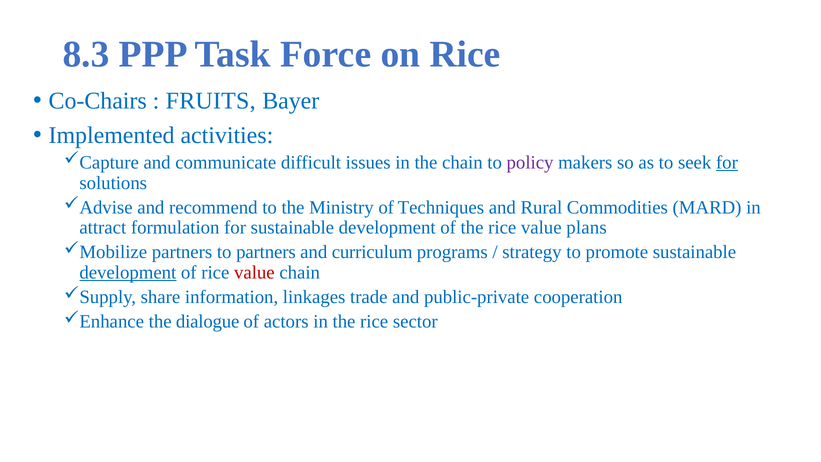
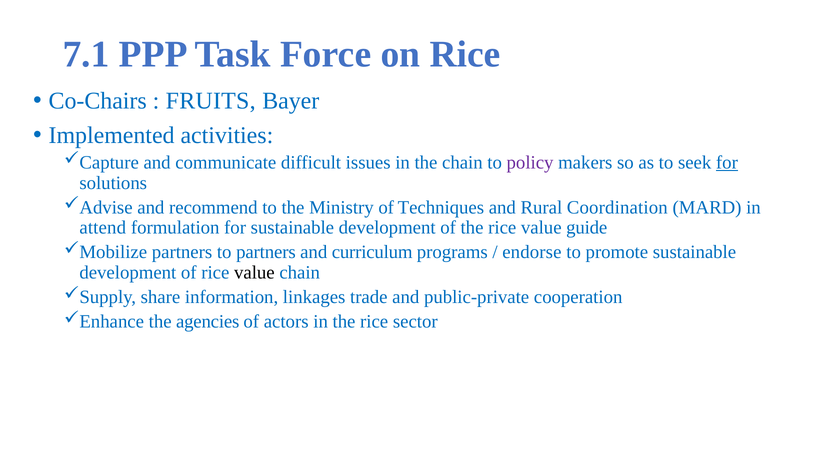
8.3: 8.3 -> 7.1 (86, 55)
Commodities: Commodities -> Coordination (617, 207)
attract: attract -> attend (103, 228)
plans: plans -> guide (587, 228)
strategy: strategy -> endorse (532, 252)
development underline: present -> none (128, 272)
value colour: red -> black (254, 272)
dialogue: dialogue -> agencies (208, 322)
